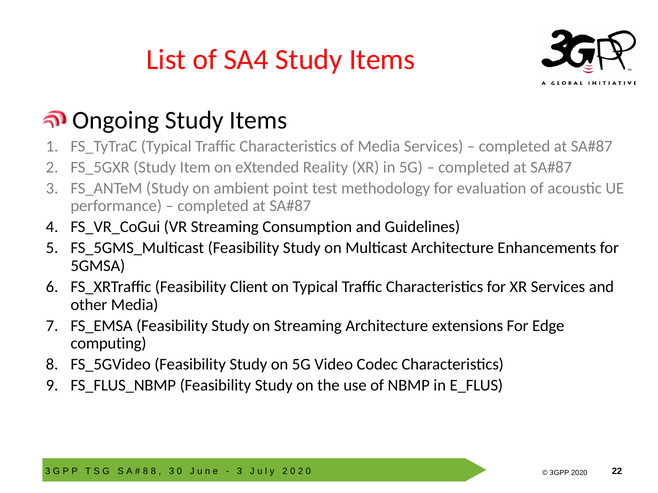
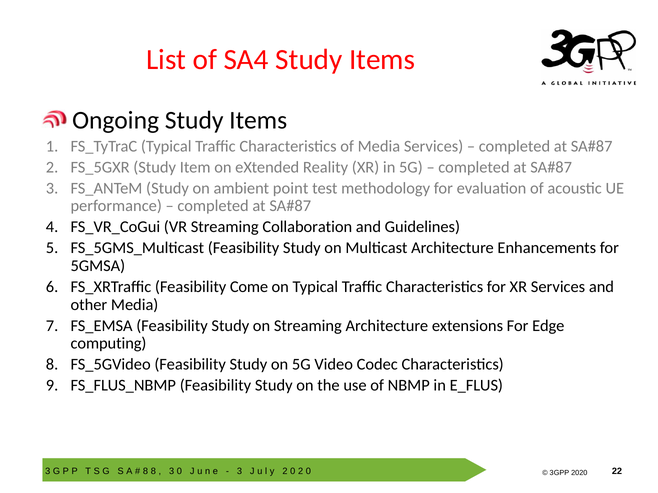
Consumption: Consumption -> Collaboration (307, 227)
Client: Client -> Come (249, 287)
